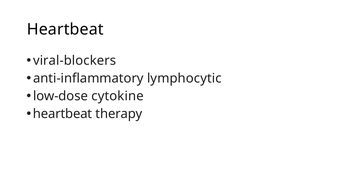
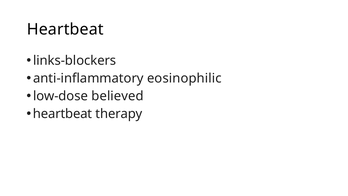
viral-blockers: viral-blockers -> links-blockers (75, 60)
lymphocytic: lymphocytic -> eosinophilic (184, 78)
cytokine: cytokine -> believed (118, 96)
